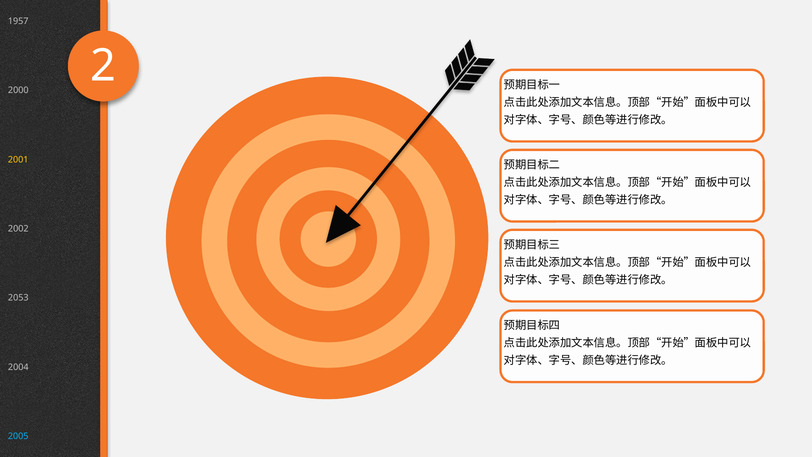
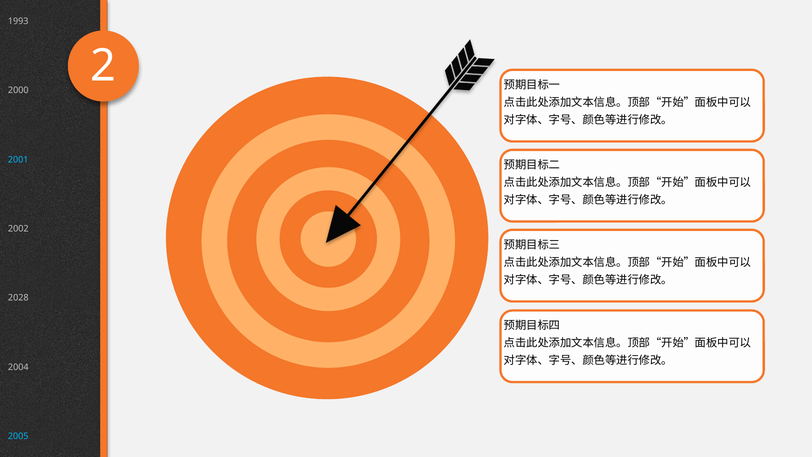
1957: 1957 -> 1993 (18, 21)
2001 colour: yellow -> light blue (18, 159)
2053: 2053 -> 2028 (18, 298)
